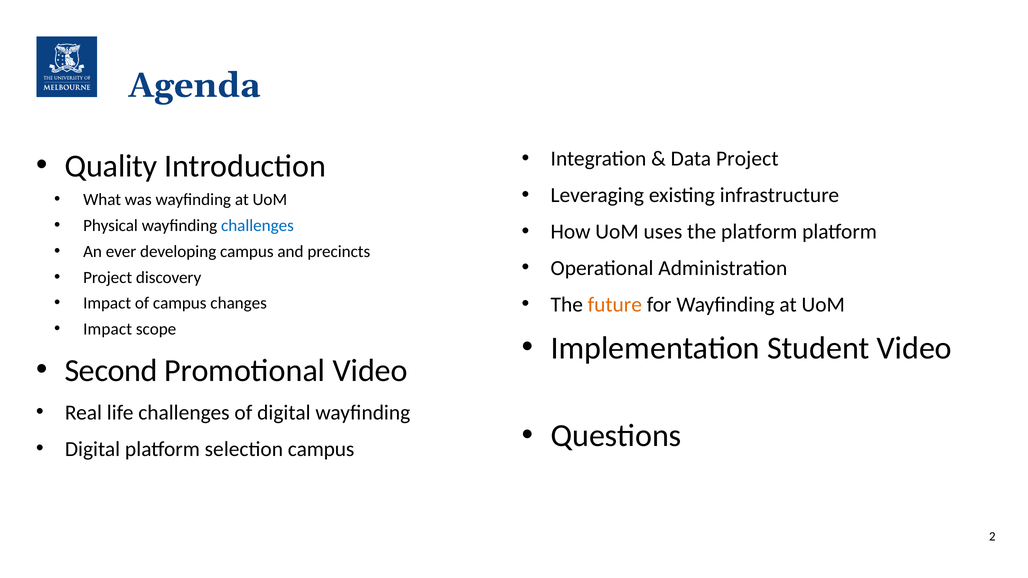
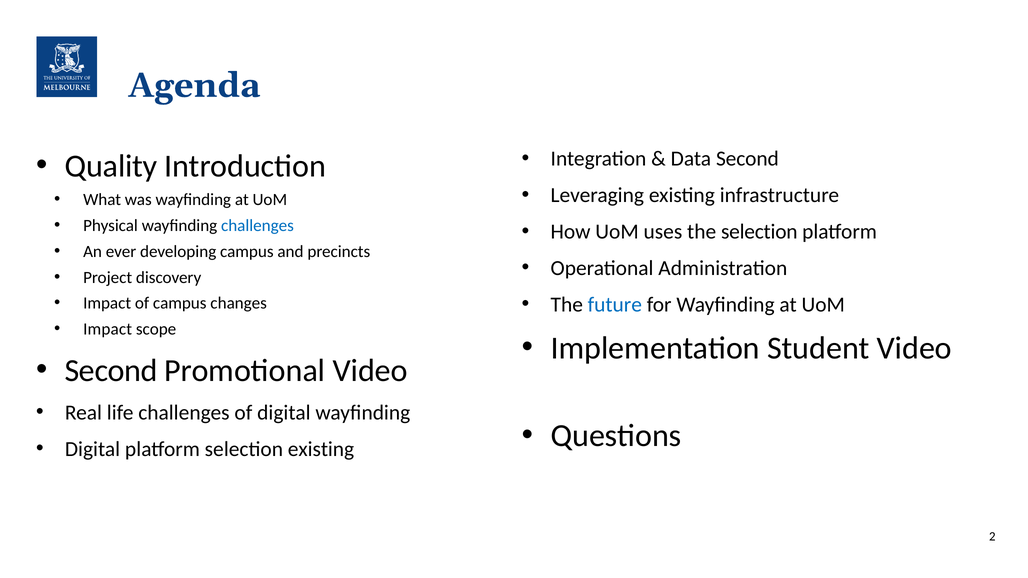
Data Project: Project -> Second (747, 159)
the platform: platform -> selection (759, 232)
future colour: orange -> blue (615, 305)
selection campus: campus -> existing (321, 449)
